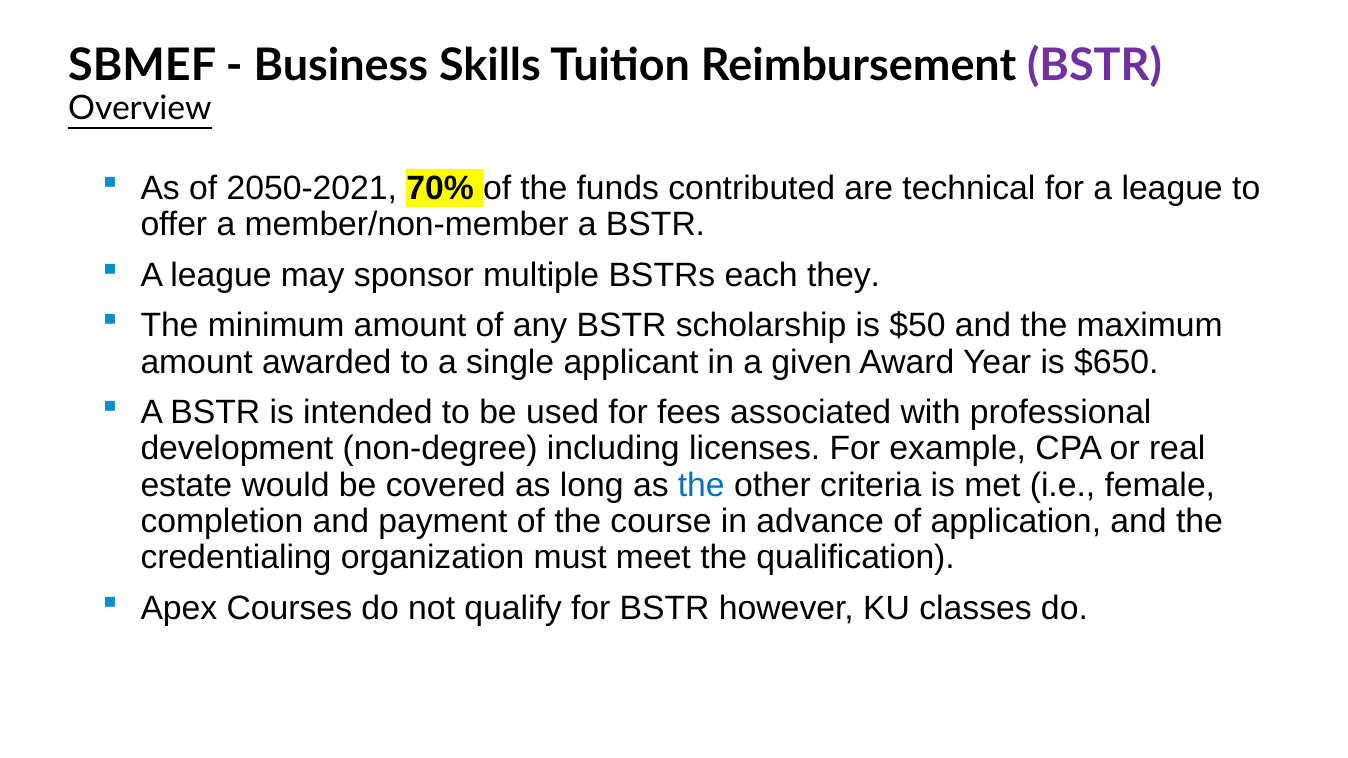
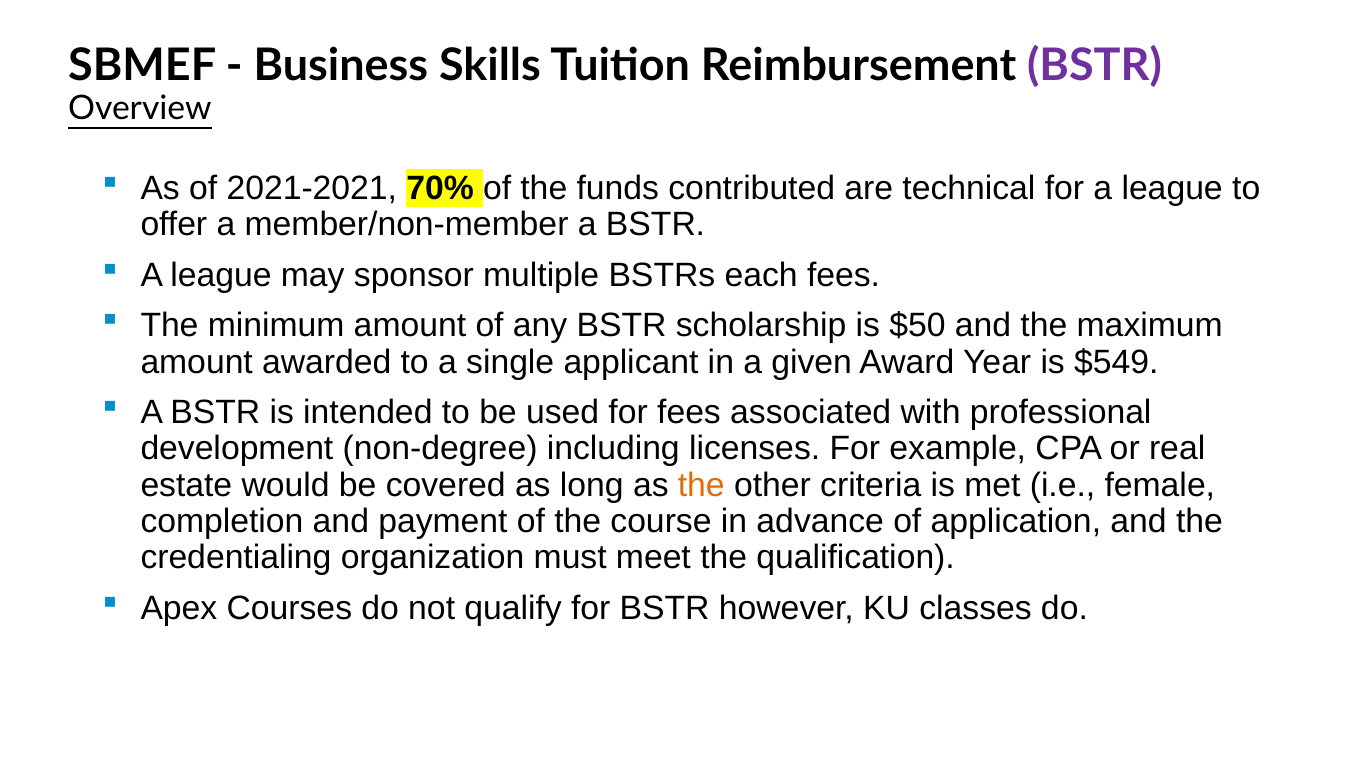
2050-2021: 2050-2021 -> 2021-2021 (312, 188)
each they: they -> fees (844, 275)
$650: $650 -> $549 (1116, 362)
the colour: blue -> orange (701, 485)
